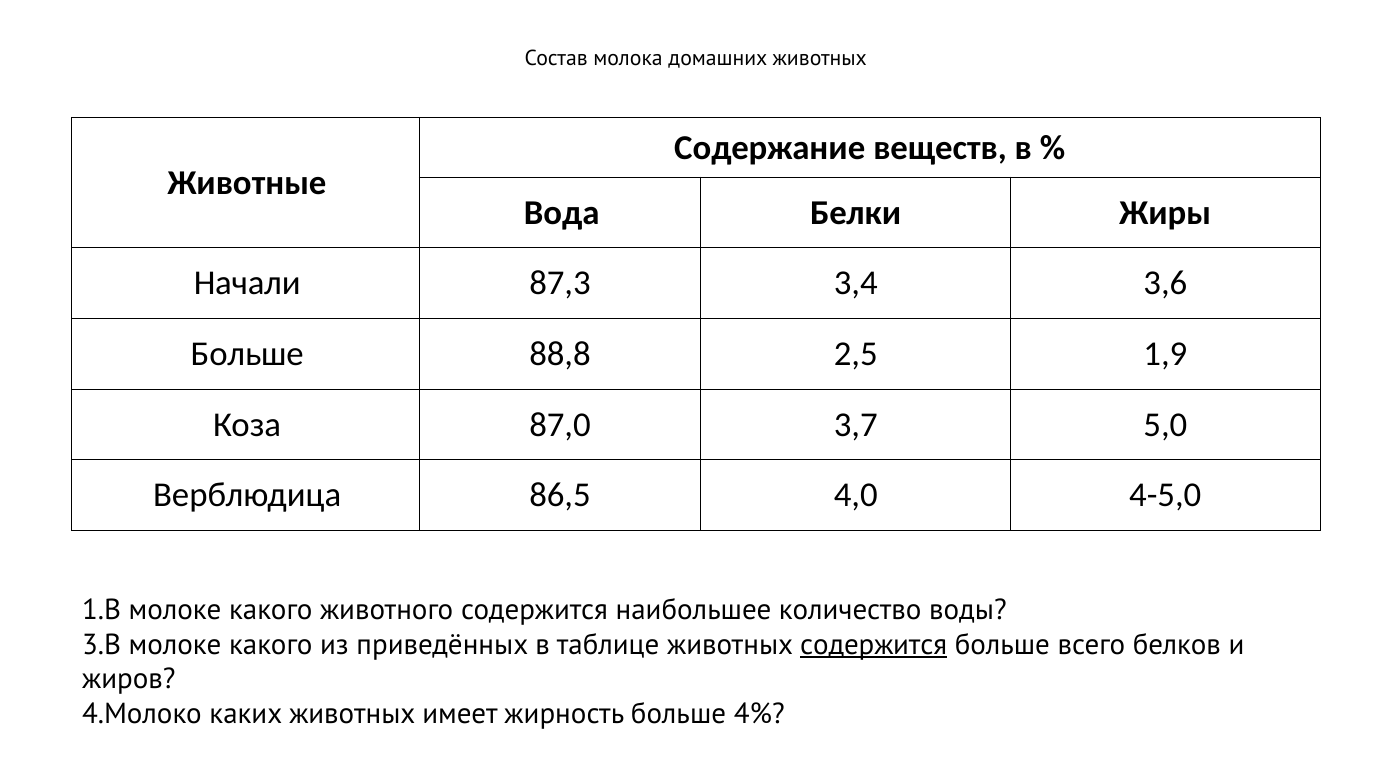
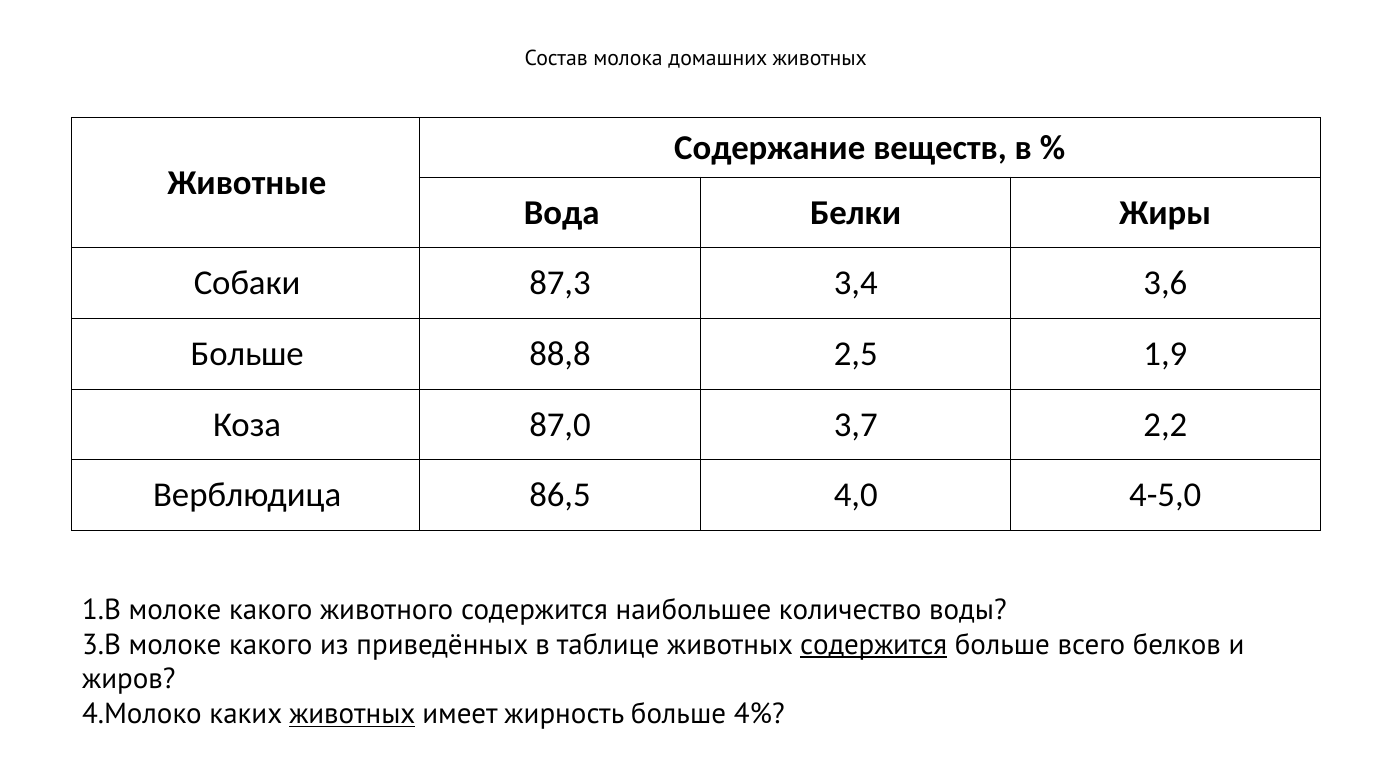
Начали: Начали -> Собаки (247, 283)
5,0: 5,0 -> 2,2 (1165, 425)
животных underline: none -> present (352, 714)
